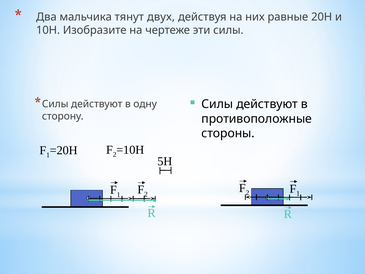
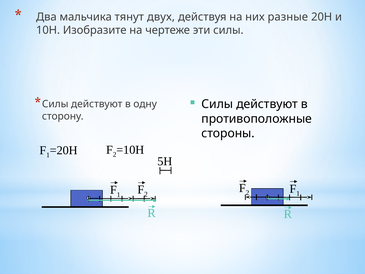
равные: равные -> разные (288, 17)
